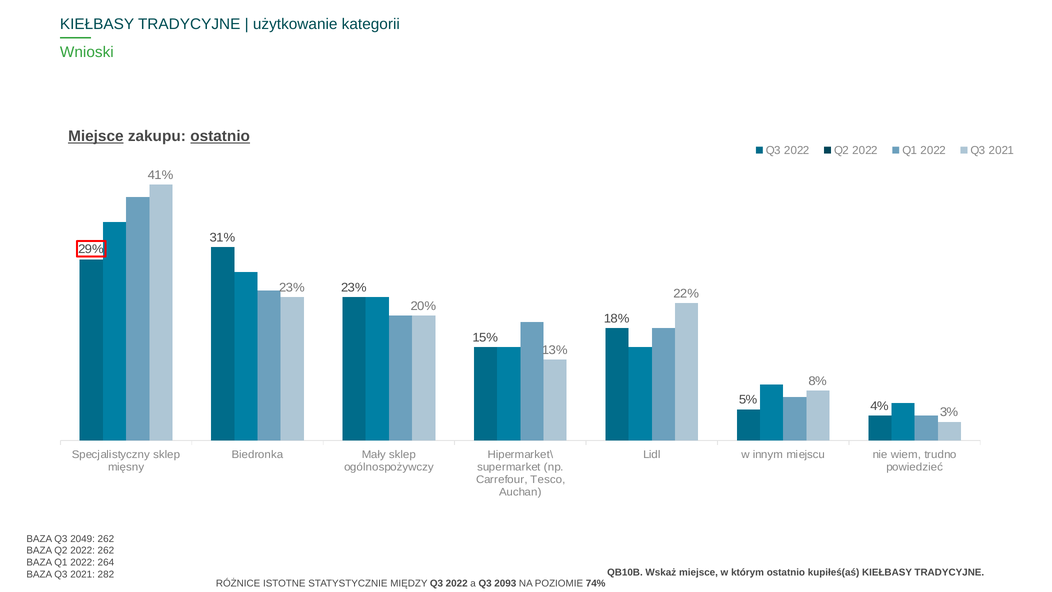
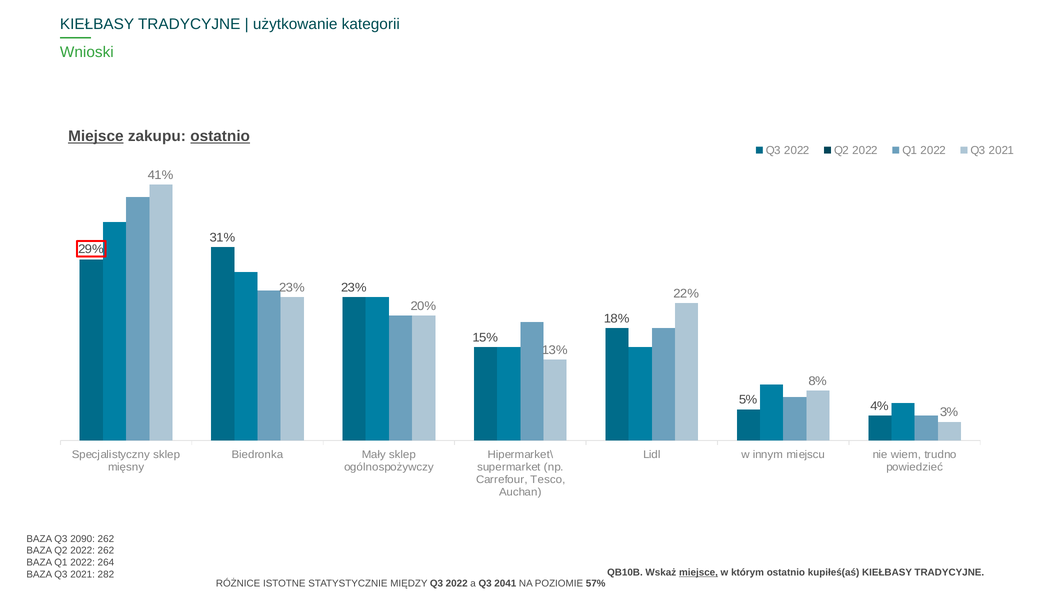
2049: 2049 -> 2090 (83, 539)
miejsce underline: none -> present (698, 572)
2093: 2093 -> 2041 (505, 583)
74%: 74% -> 57% (596, 583)
